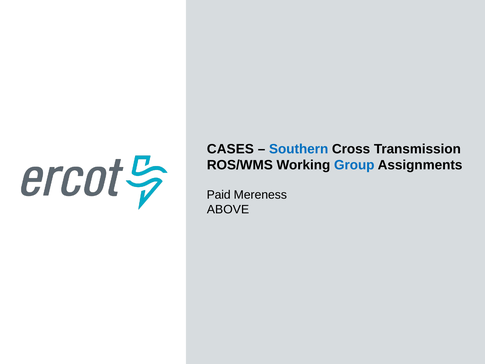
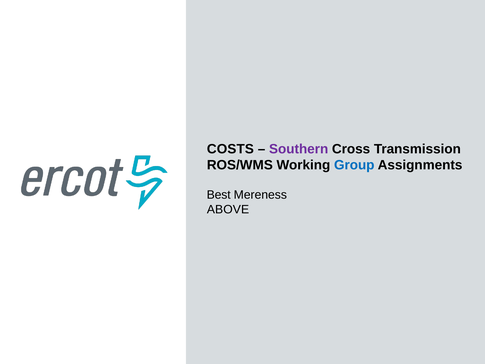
CASES: CASES -> COSTS (230, 149)
Southern colour: blue -> purple (299, 149)
Paid: Paid -> Best (219, 195)
